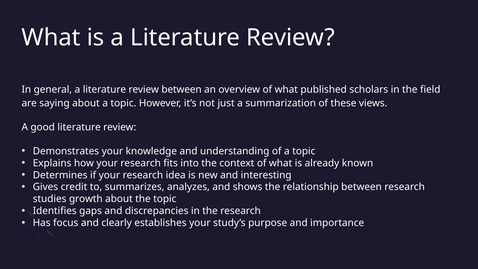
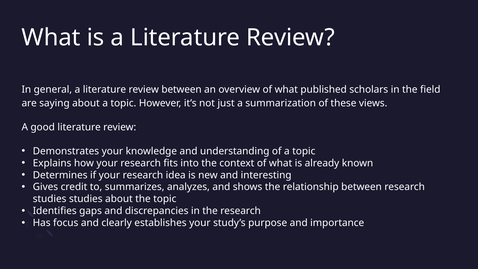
studies growth: growth -> studies (86, 199)
